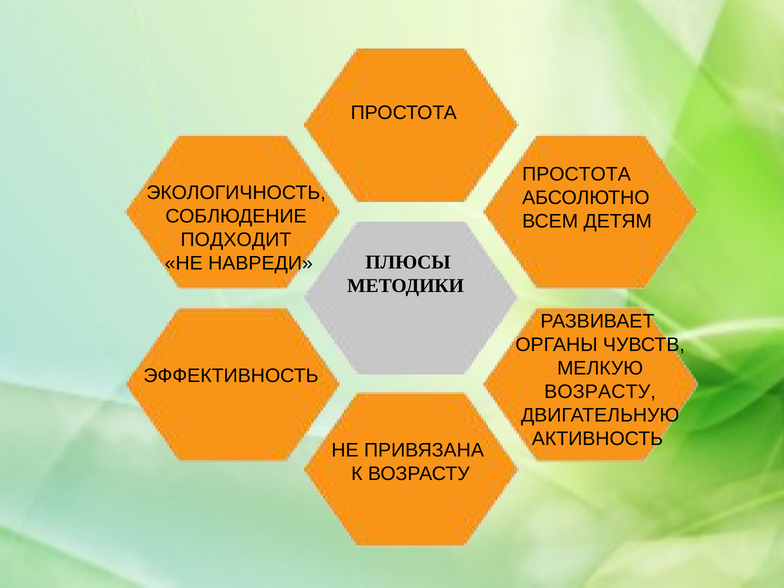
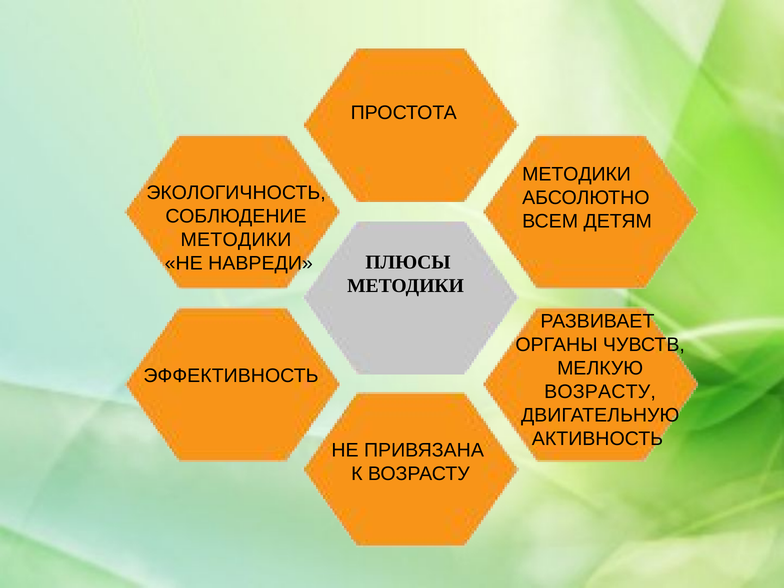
ПРОСТОТА: ПРОСТОТА -> МЕТОДИКИ (577, 174)
ПОДХОДИТ: ПОДХОДИТ -> МЕТОДИКИ (236, 240)
